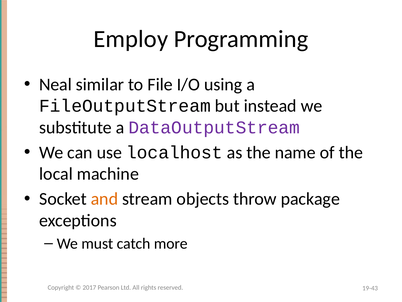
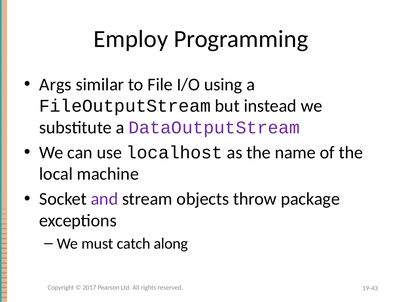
Neal: Neal -> Args (55, 84)
and colour: orange -> purple (104, 199)
more: more -> along (171, 243)
